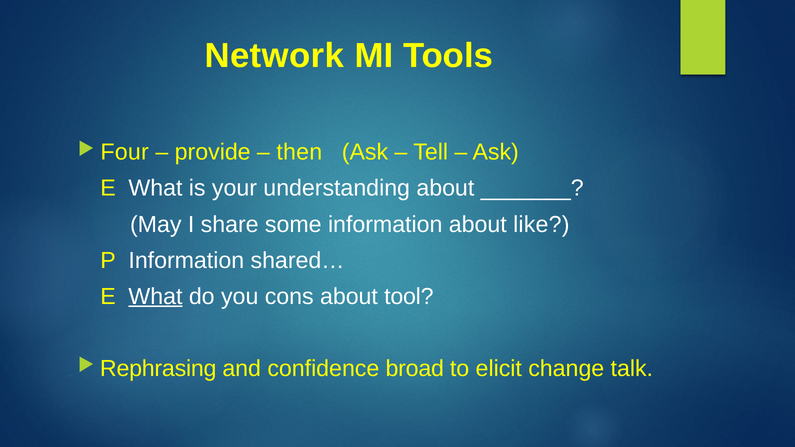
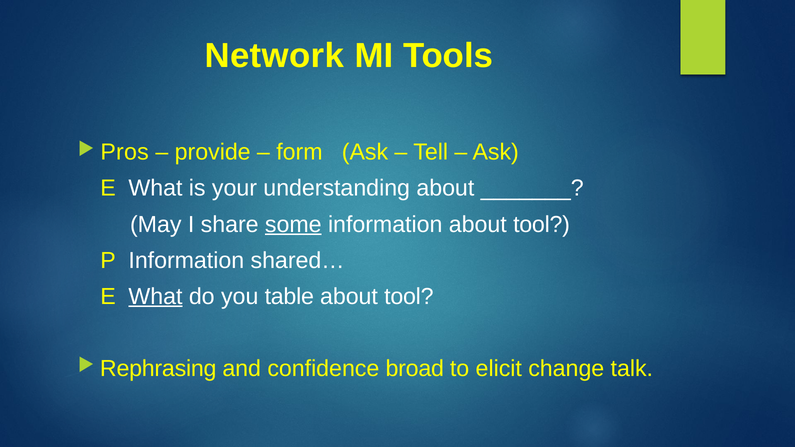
Four: Four -> Pros (125, 152)
then: then -> form (299, 152)
some underline: none -> present (293, 224)
information about like: like -> tool (542, 224)
cons: cons -> table (289, 297)
